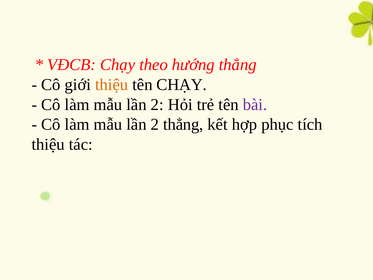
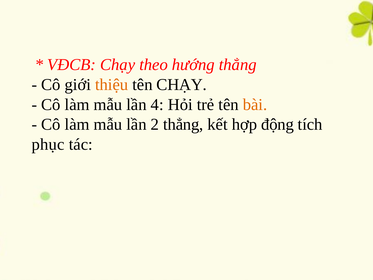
2: 2 -> 4 (157, 104)
bài colour: purple -> orange (255, 104)
phục: phục -> động (277, 124)
thiệu: thiệu -> phục (48, 144)
